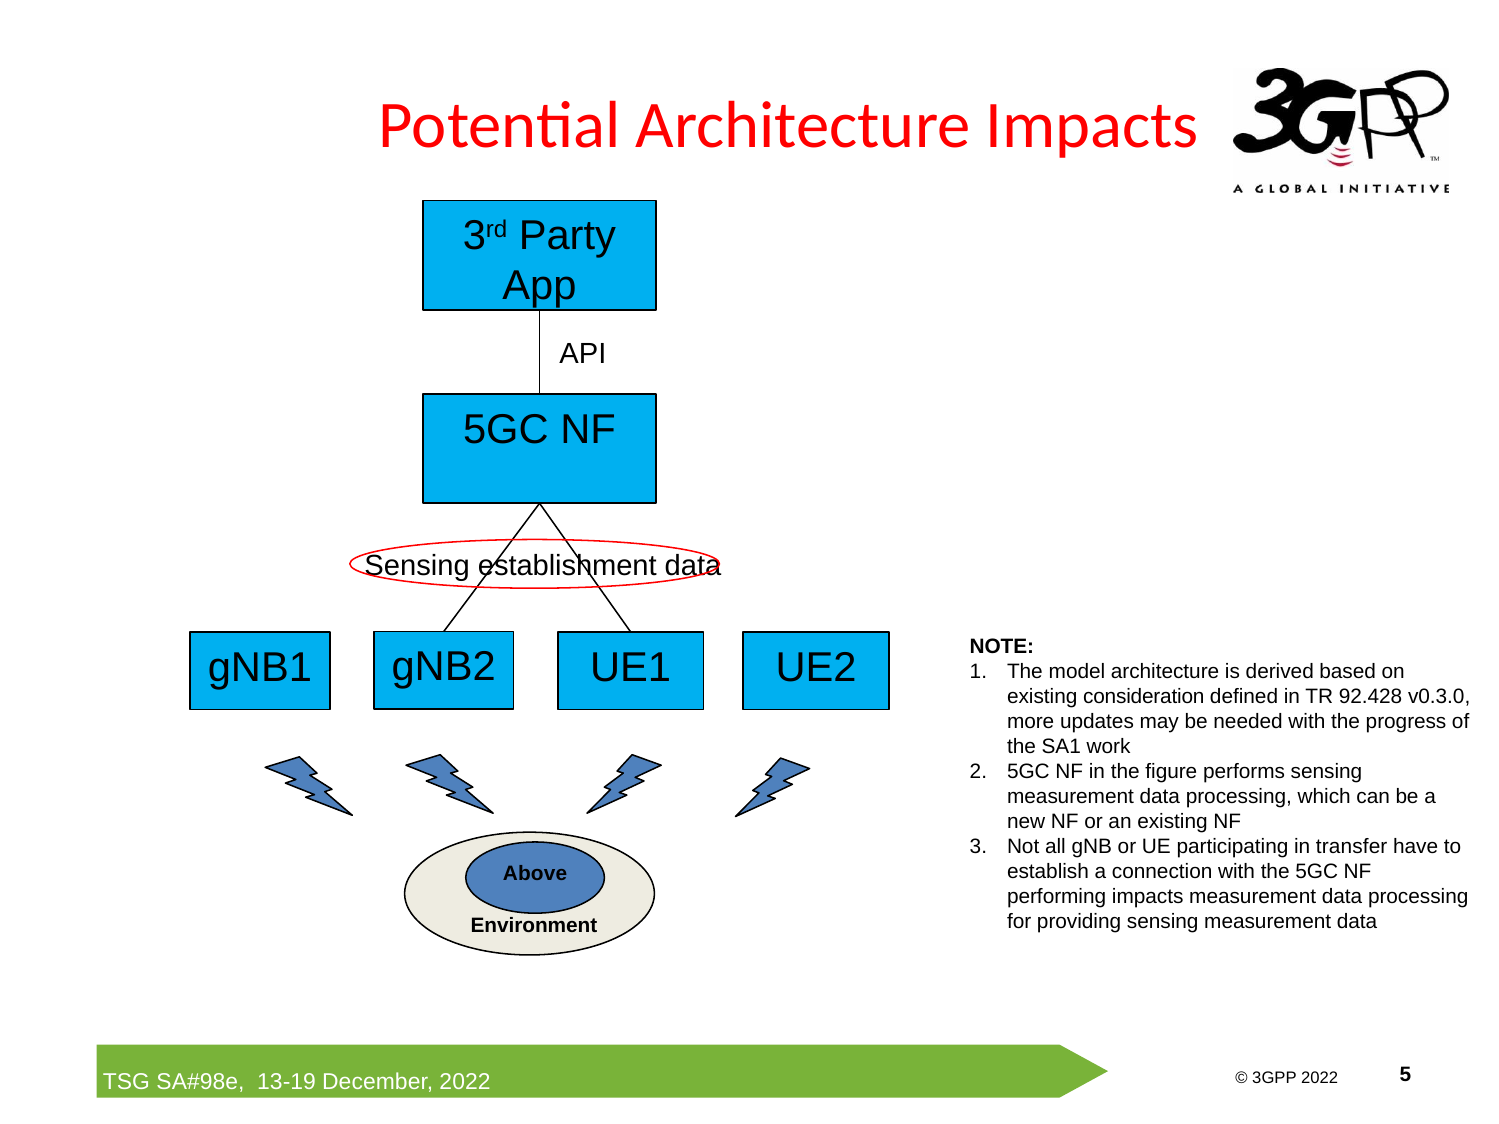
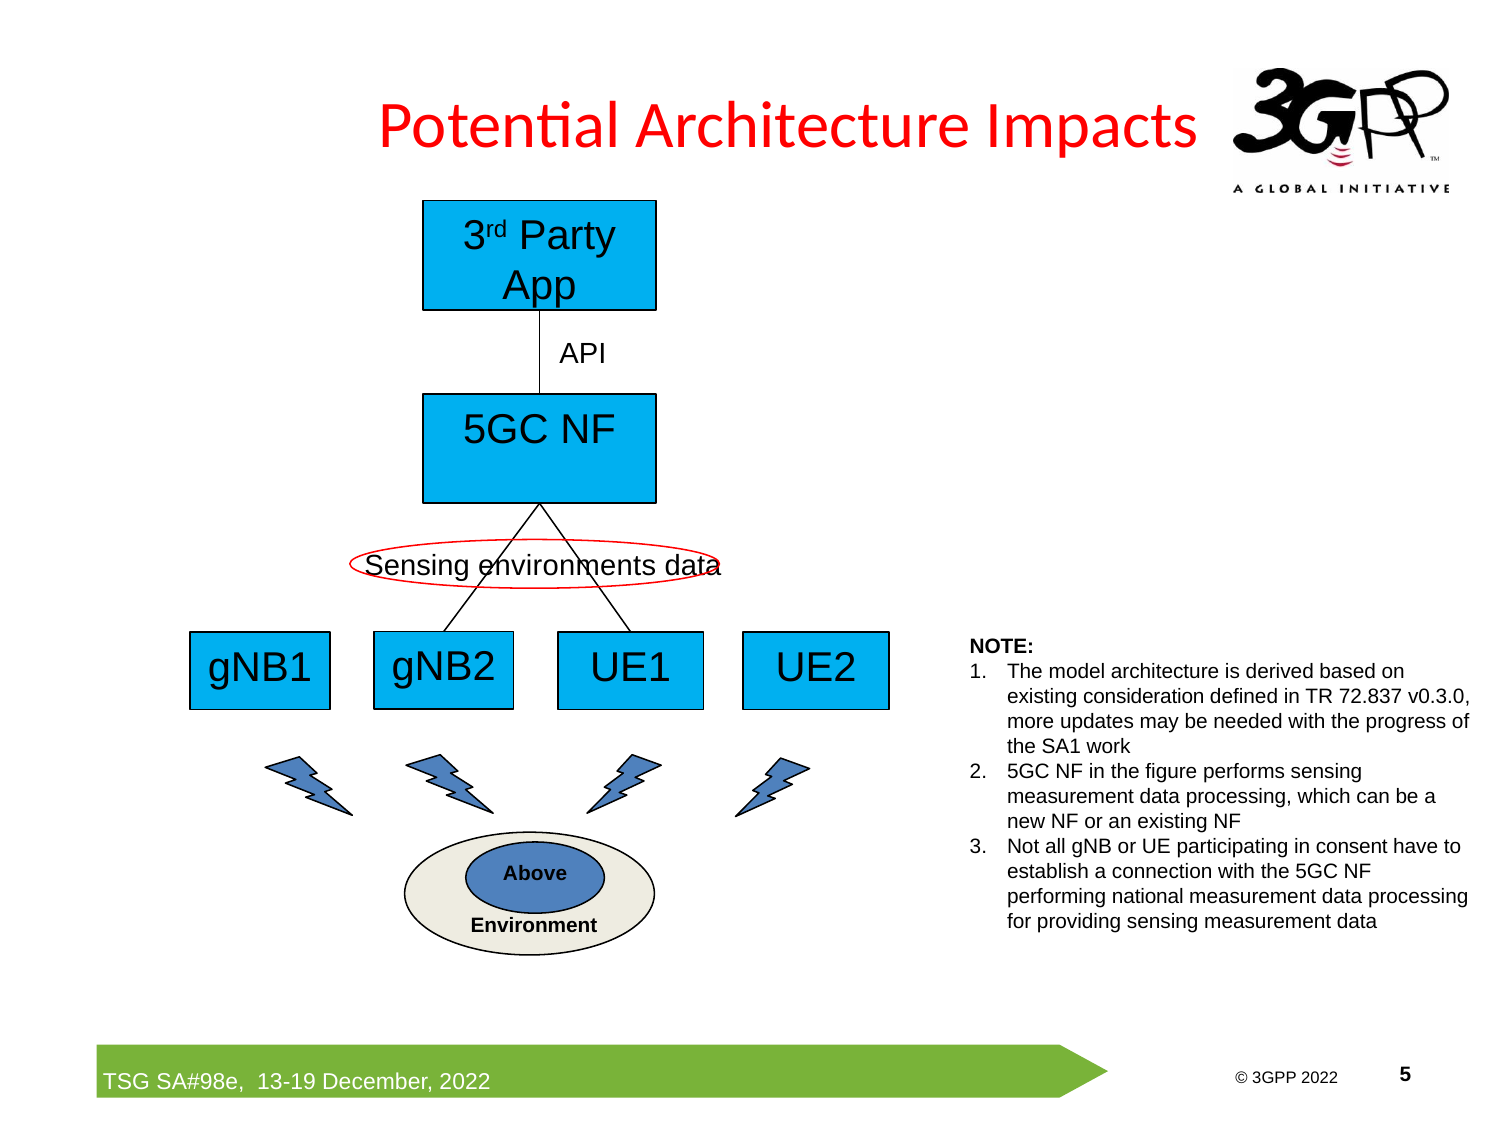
establishment: establishment -> environments (567, 566)
92.428: 92.428 -> 72.837 (1370, 697)
transfer: transfer -> consent (1352, 847)
performing impacts: impacts -> national (1148, 897)
